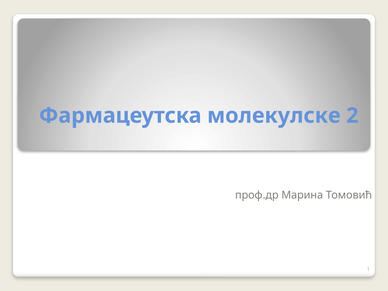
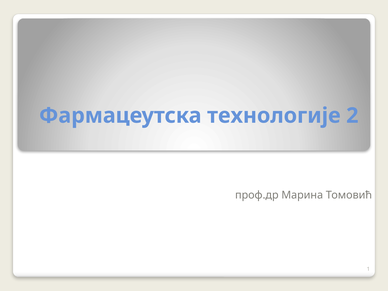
молекулске: молекулске -> технологије (274, 116)
